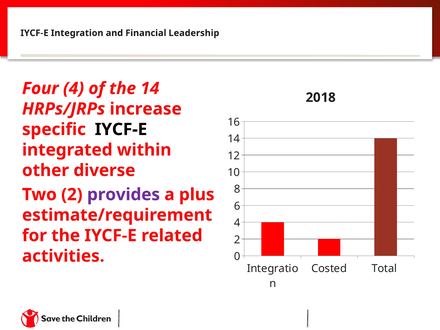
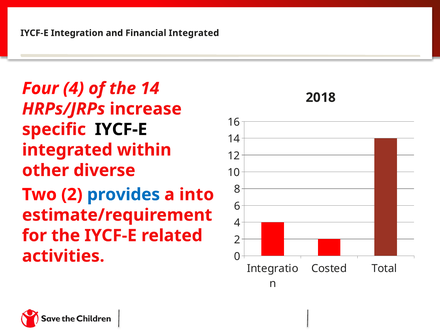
Financial Leadership: Leadership -> Integrated (194, 33)
provides colour: purple -> blue (124, 195)
plus: plus -> into (197, 195)
